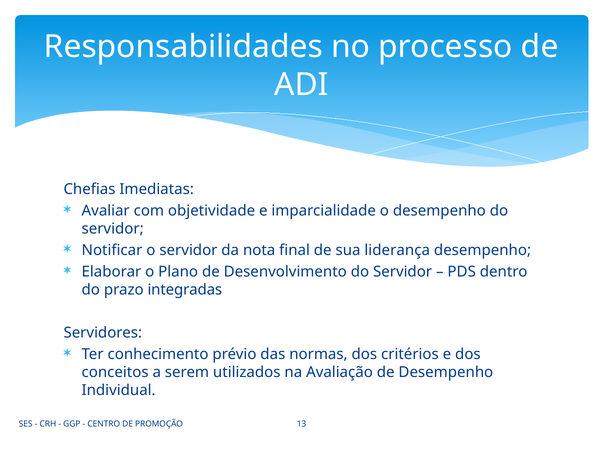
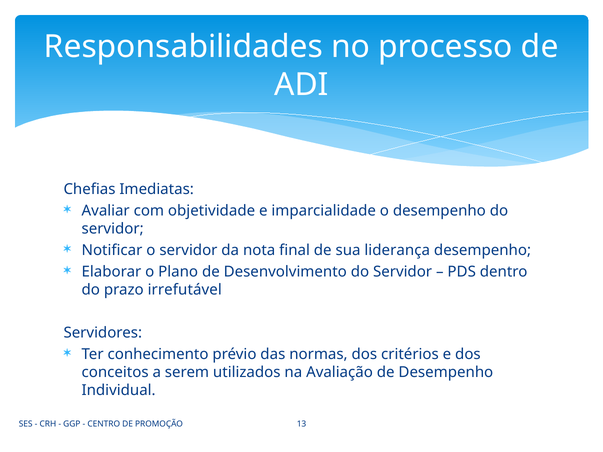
integradas: integradas -> irrefutável (185, 290)
